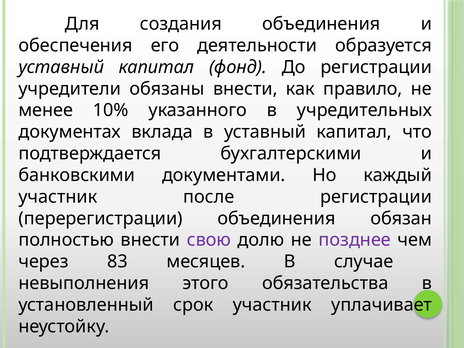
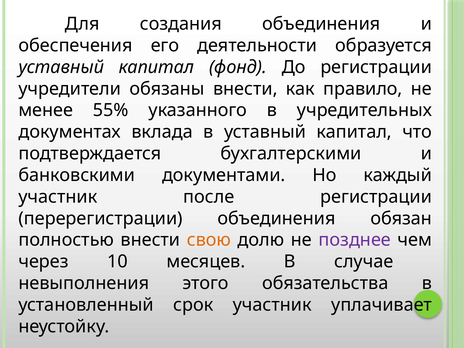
10%: 10% -> 55% (111, 110)
свою colour: purple -> orange (209, 240)
83: 83 -> 10 (118, 262)
